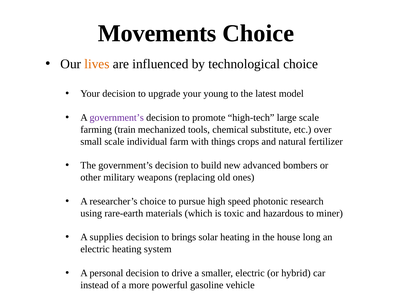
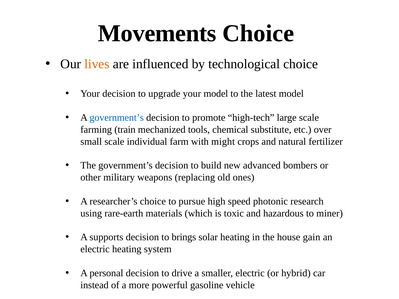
your young: young -> model (216, 94)
government’s colour: purple -> blue (117, 118)
things: things -> might (223, 142)
supplies: supplies -> supports (106, 237)
long: long -> gain (312, 237)
